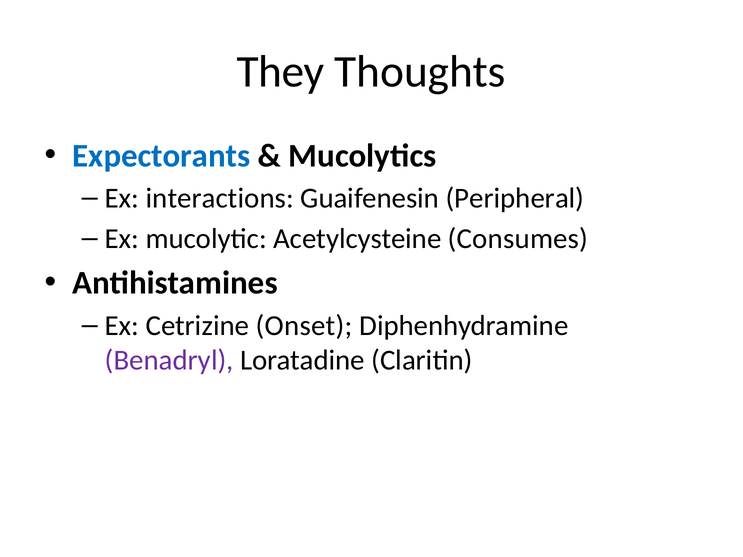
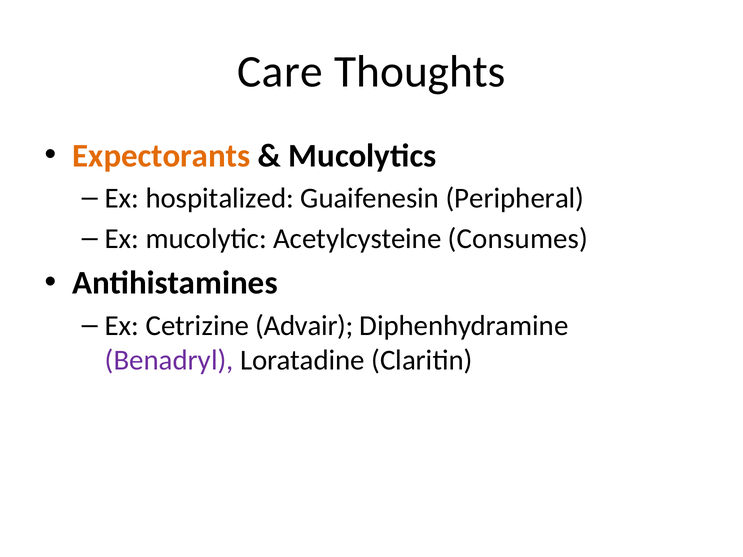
They: They -> Care (280, 72)
Expectorants colour: blue -> orange (161, 156)
interactions: interactions -> hospitalized (220, 199)
Onset: Onset -> Advair (304, 326)
